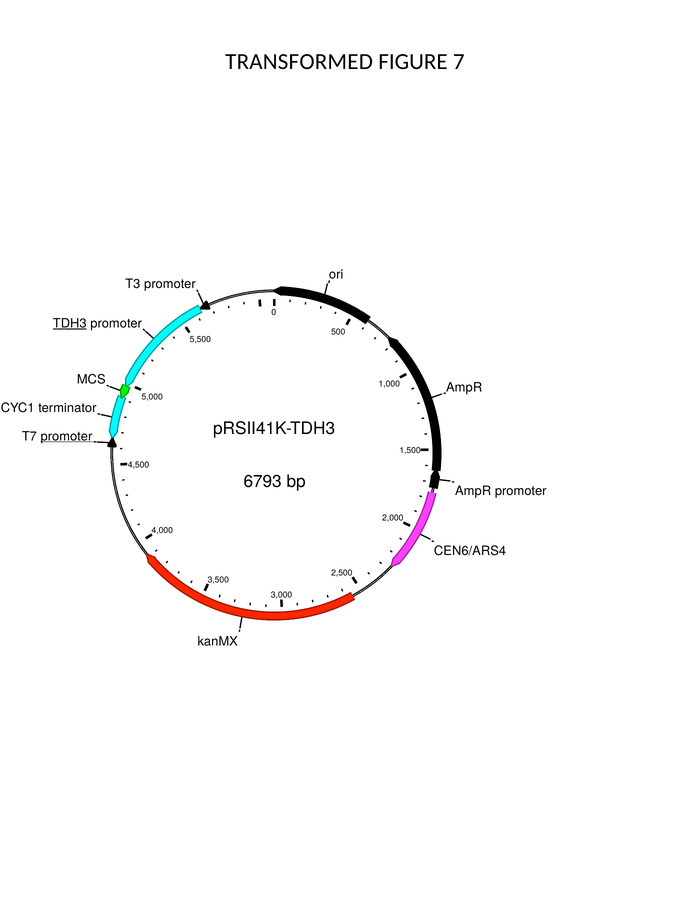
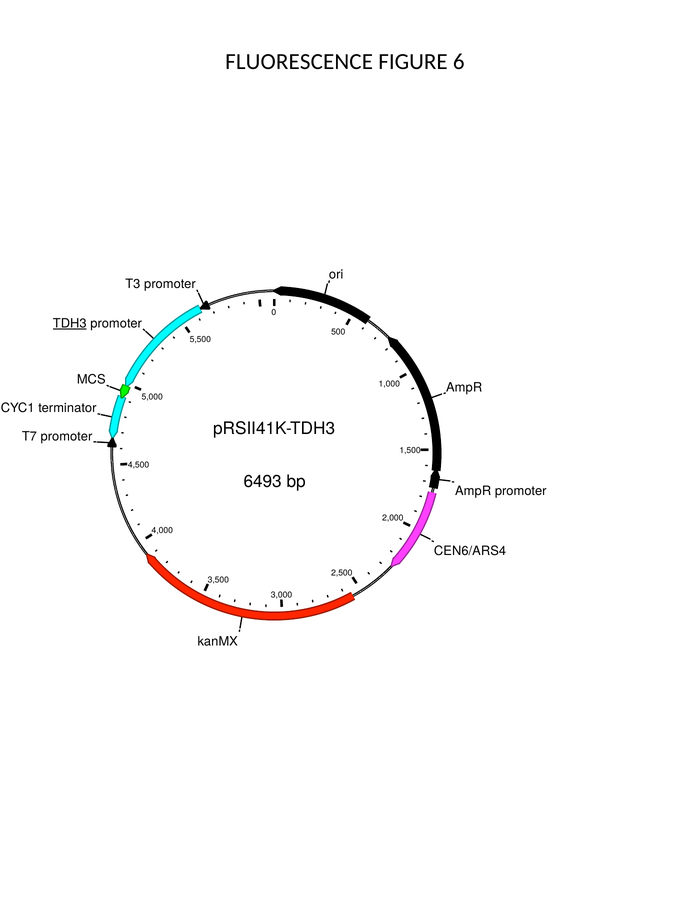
TRANSFORMED: TRANSFORMED -> FLUORESCENCE (299, 62)
7: 7 -> 6 (459, 62)
promoter underline: present -> none (66, 436)
6793: 6793 -> 6493 (263, 482)
